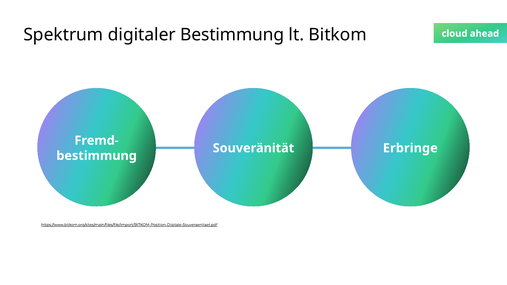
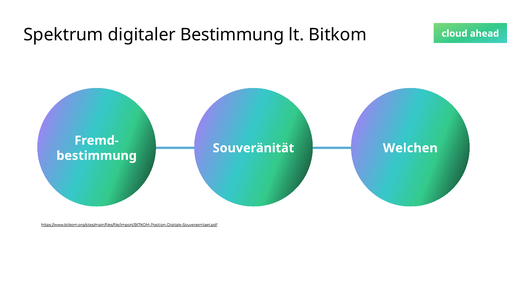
Erbringe: Erbringe -> Welchen (410, 148)
